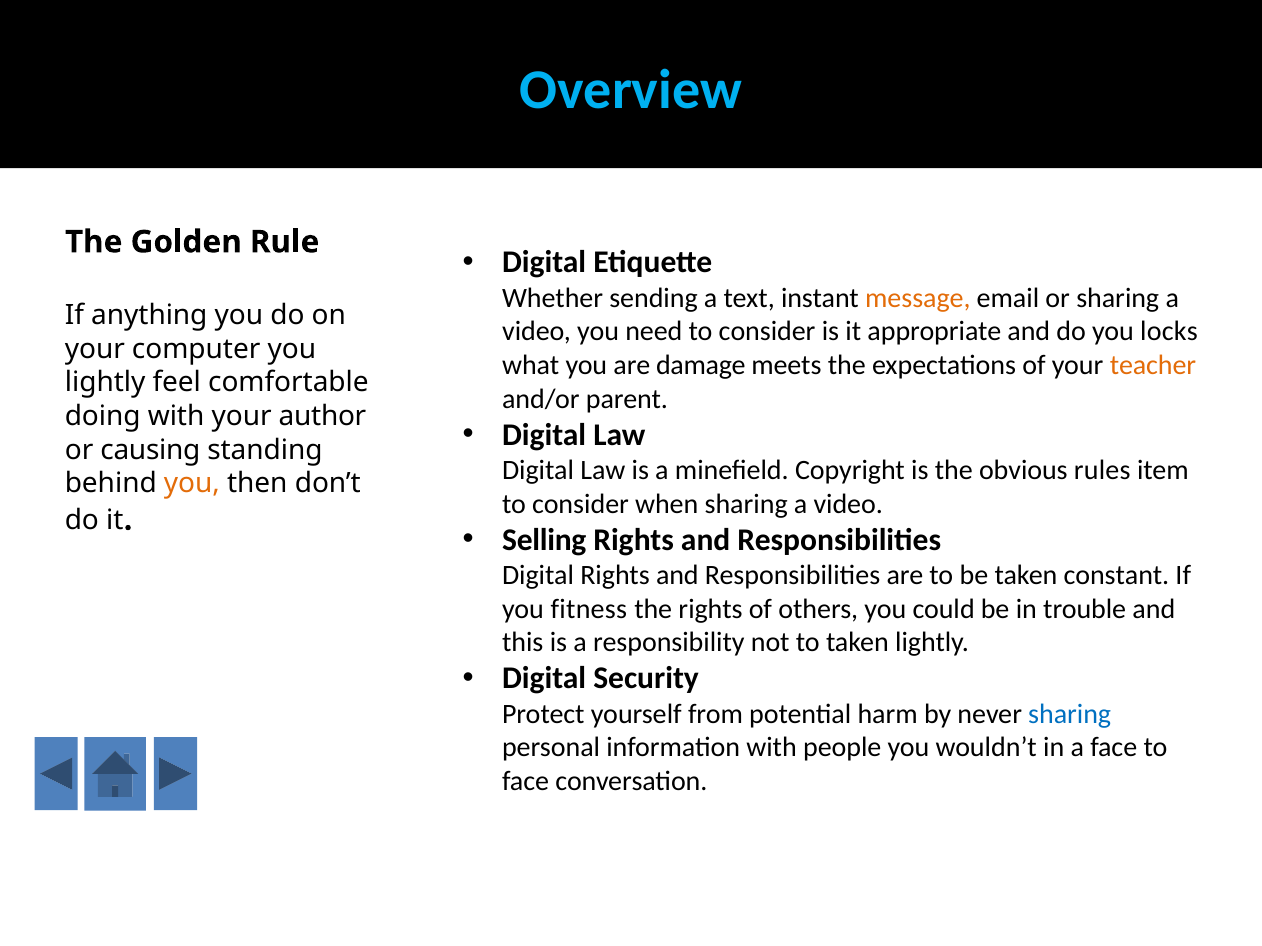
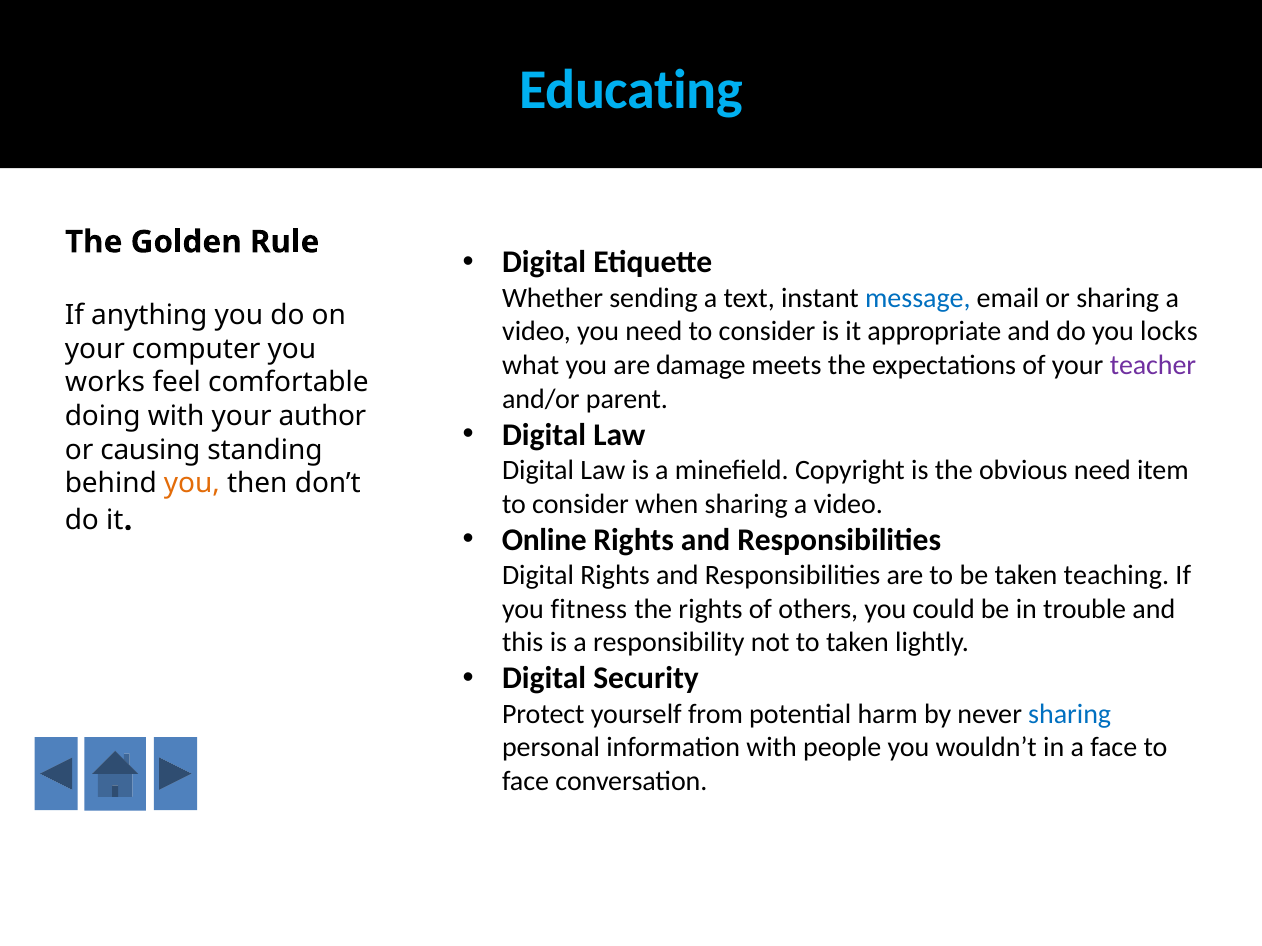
Overview: Overview -> Educating (631, 90)
message colour: orange -> blue (918, 298)
teacher colour: orange -> purple (1153, 365)
lightly: lightly -> works (105, 383)
obvious rules: rules -> need (1102, 471)
Selling: Selling -> Online (544, 540)
constant: constant -> teaching (1116, 576)
